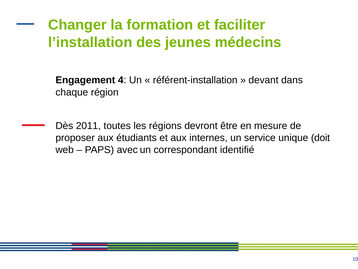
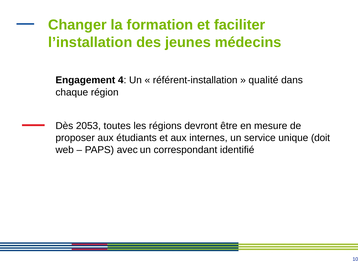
devant: devant -> qualité (263, 80)
2011: 2011 -> 2053 (88, 126)
